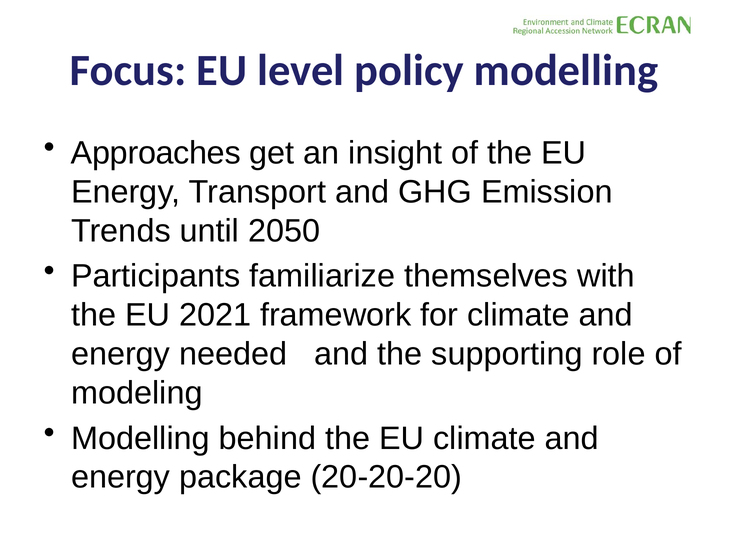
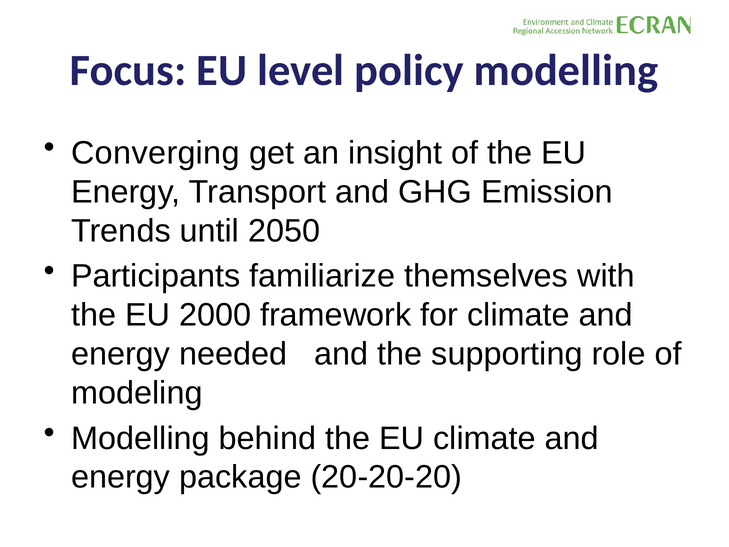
Approaches: Approaches -> Converging (156, 153)
2021: 2021 -> 2000 (215, 315)
